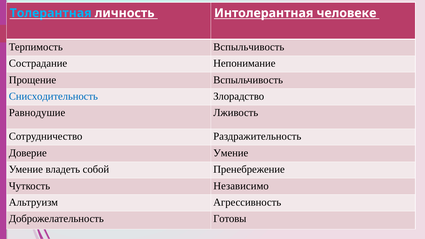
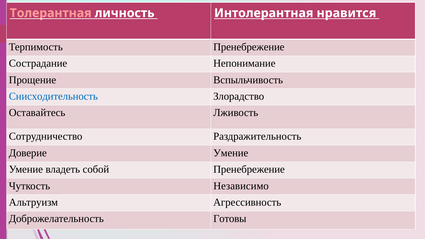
Толерантная colour: light blue -> pink (51, 13)
человеке: человеке -> нравится (346, 13)
Терпимость Вспыльчивость: Вспыльчивость -> Пренебрежение (249, 47)
Равнодушие: Равнодушие -> Оставайтесь (37, 113)
